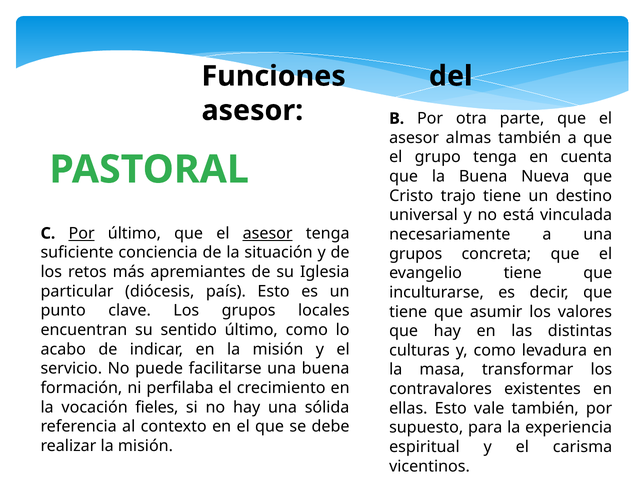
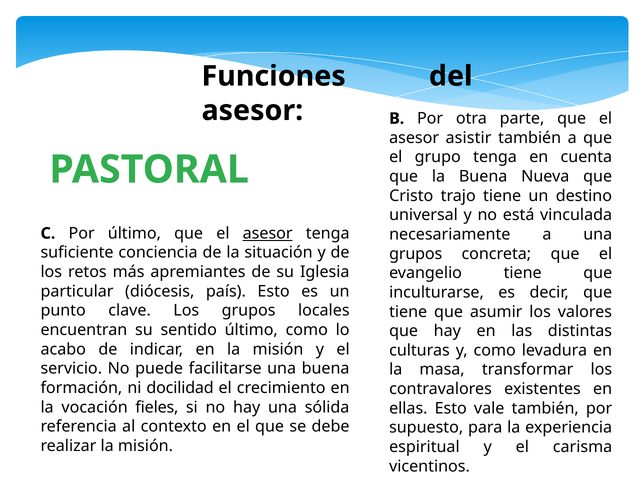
almas: almas -> asistir (469, 138)
Por underline: present -> none (82, 233)
perfilaba: perfilaba -> docilidad (180, 388)
